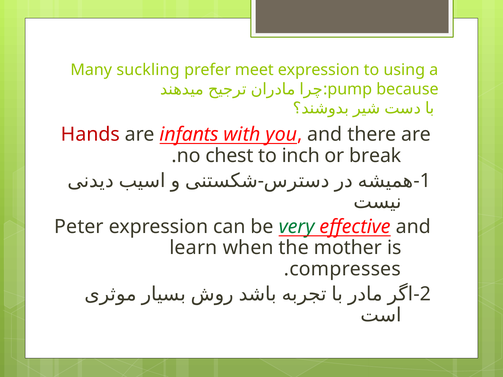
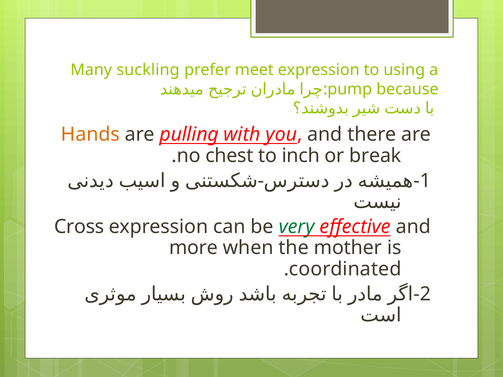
Hands colour: red -> orange (90, 135)
infants: infants -> pulling (189, 135)
Peter: Peter -> Cross (79, 227)
learn: learn -> more (194, 248)
compresses: compresses -> coordinated (345, 269)
